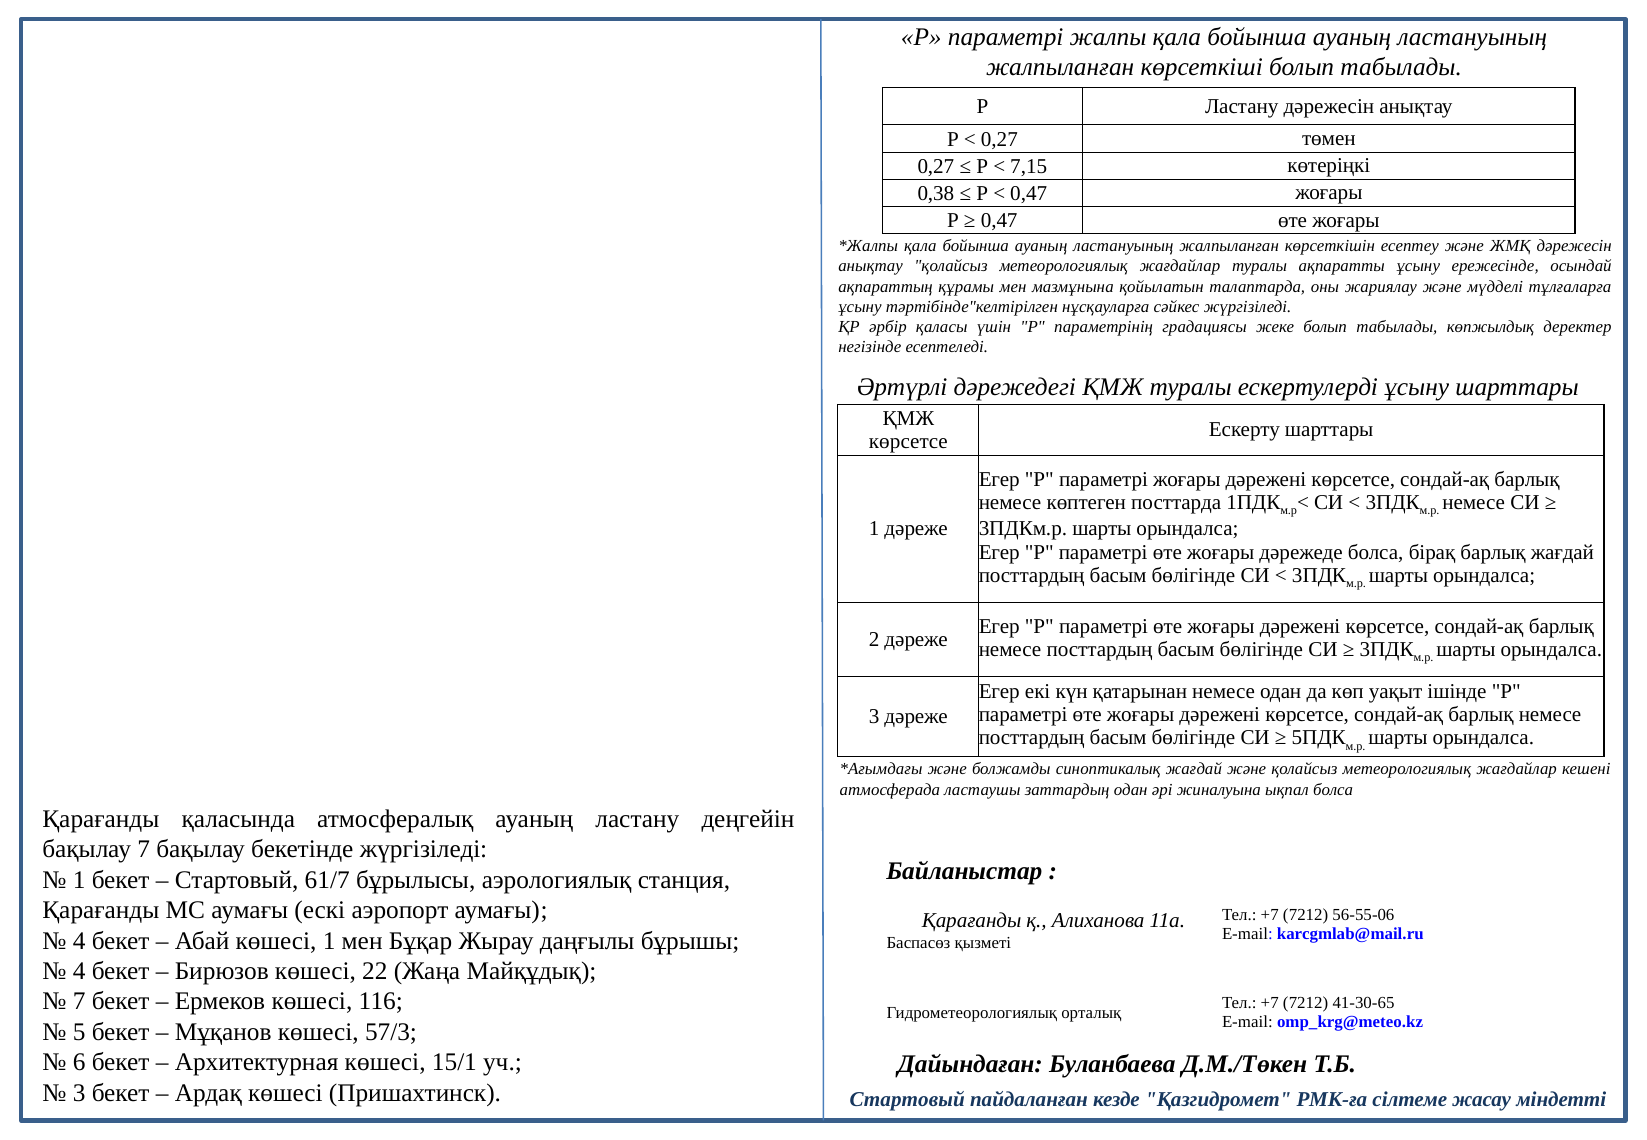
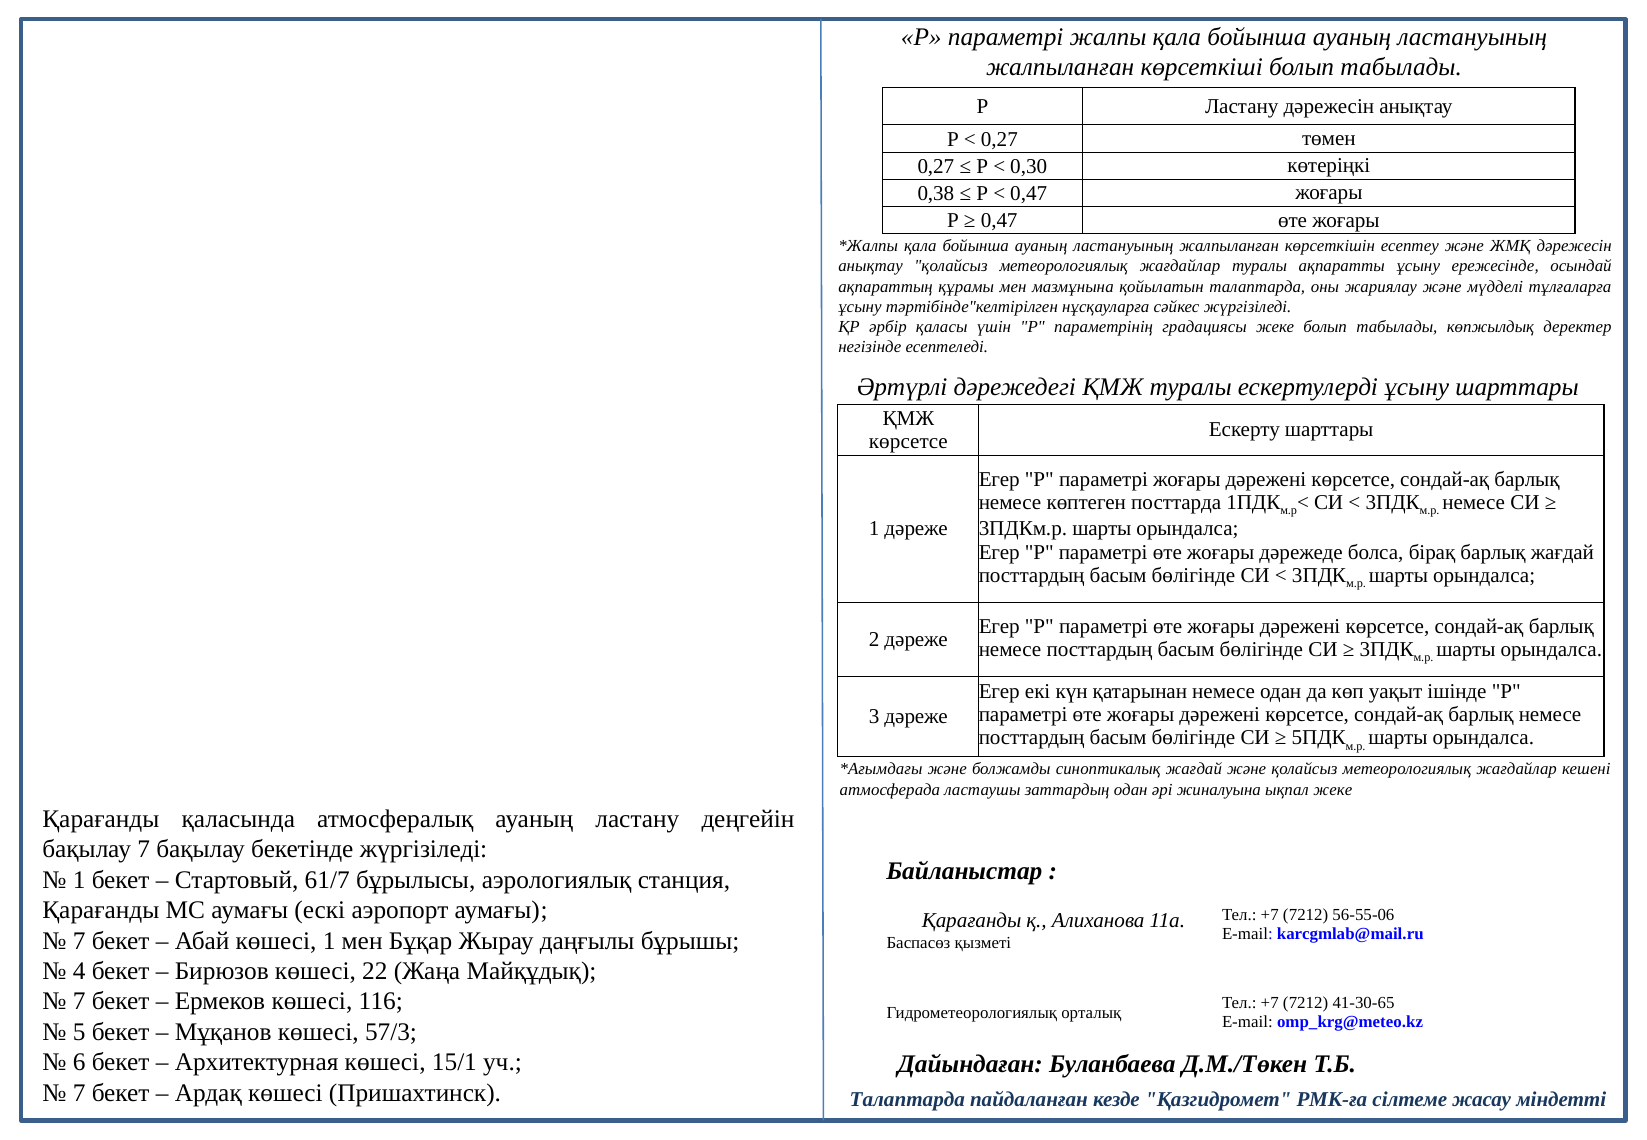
7,15: 7,15 -> 0,30 (1029, 167)
ықпал болса: болса -> жеке (1333, 790)
4: 4 -> 7 (79, 941)
3: 3 -> 7 (79, 1093)
Стартовый: Стартовый -> Талаптарда (907, 1100)
